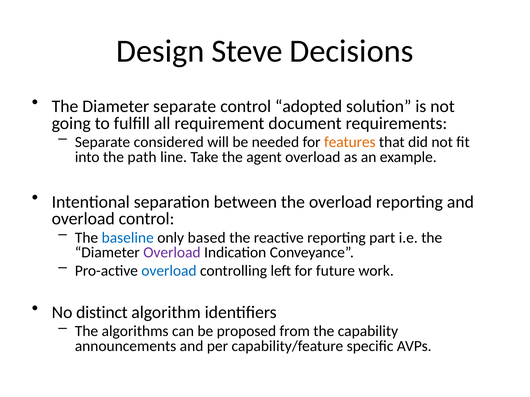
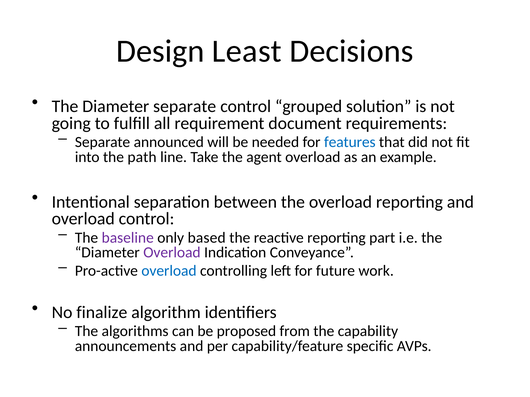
Steve: Steve -> Least (247, 51)
adopted: adopted -> grouped (309, 107)
considered: considered -> announced (169, 142)
features colour: orange -> blue (350, 142)
baseline colour: blue -> purple (128, 238)
distinct: distinct -> finalize (102, 313)
